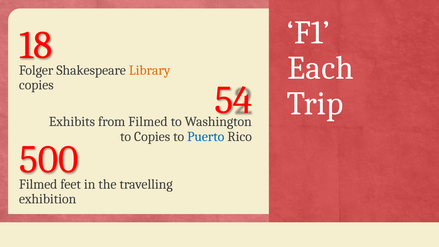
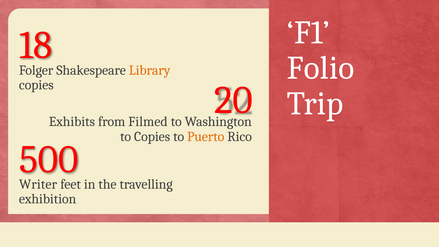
Each: Each -> Folio (321, 68)
54: 54 -> 20 (233, 100)
Puerto colour: blue -> orange (206, 136)
Filmed: Filmed -> Writer (38, 184)
